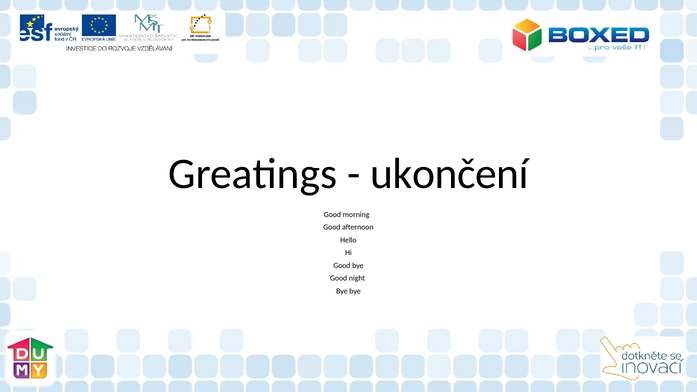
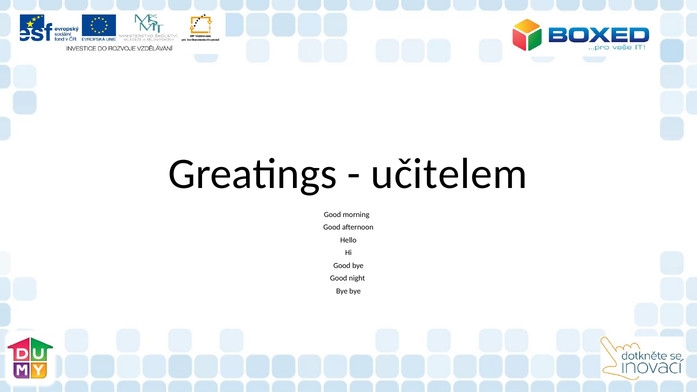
ukončení: ukončení -> učitelem (449, 174)
